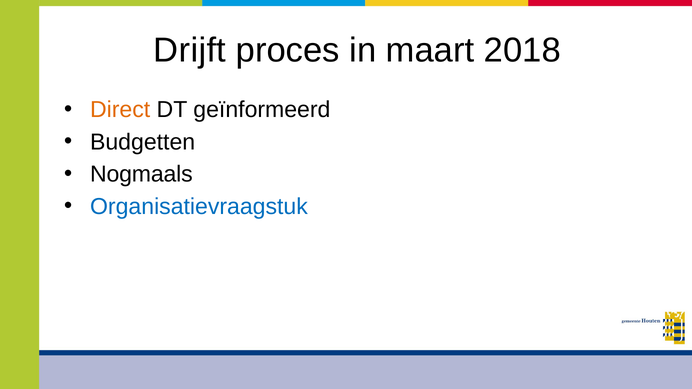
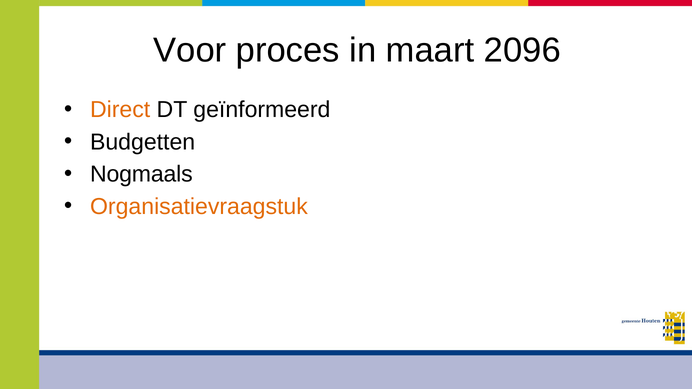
Drijft: Drijft -> Voor (190, 50)
2018: 2018 -> 2096 (522, 50)
Organisatievraagstuk colour: blue -> orange (199, 207)
